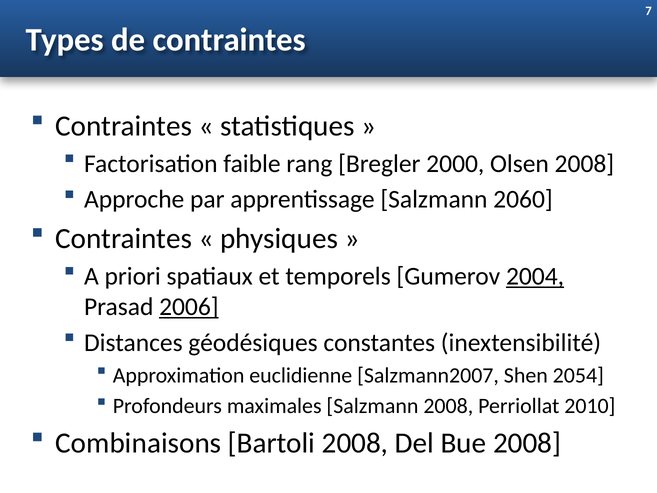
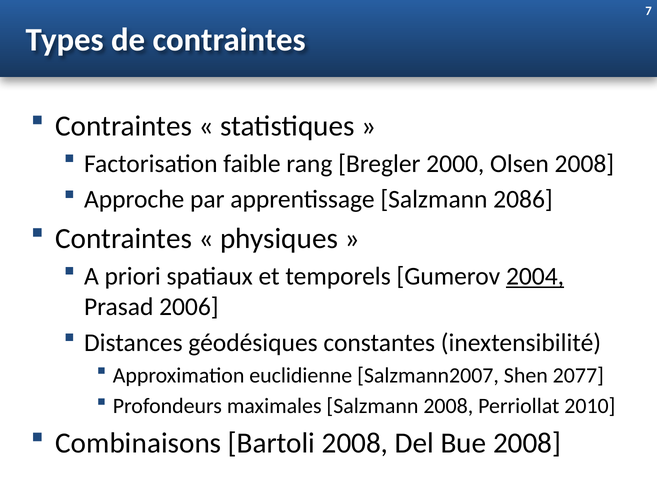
2060: 2060 -> 2086 (523, 199)
2006 underline: present -> none (189, 307)
2054: 2054 -> 2077 (578, 375)
